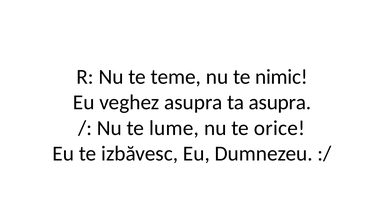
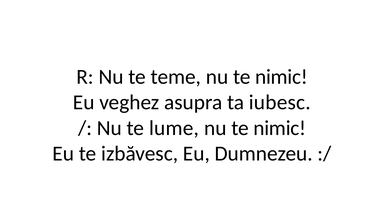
ta asupra: asupra -> iubesc (280, 102)
orice: orice -> nimic (280, 128)
